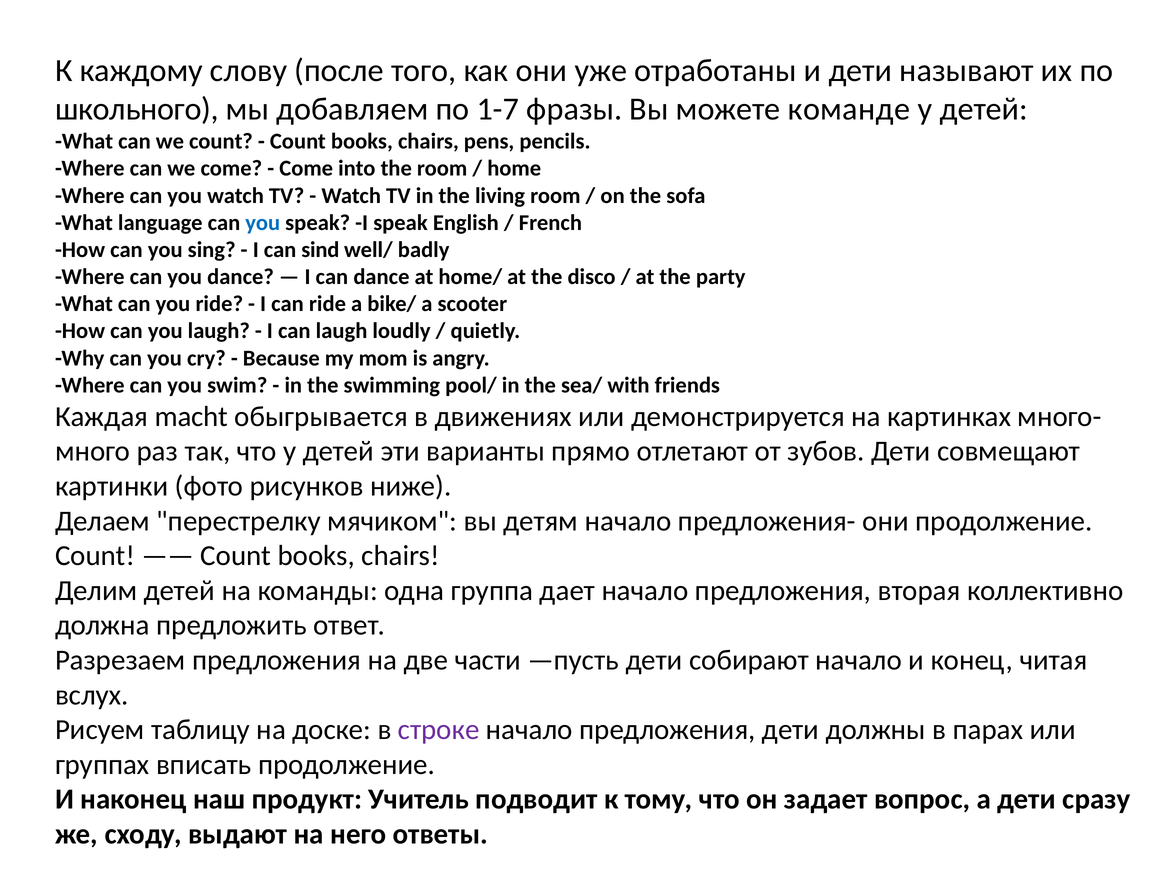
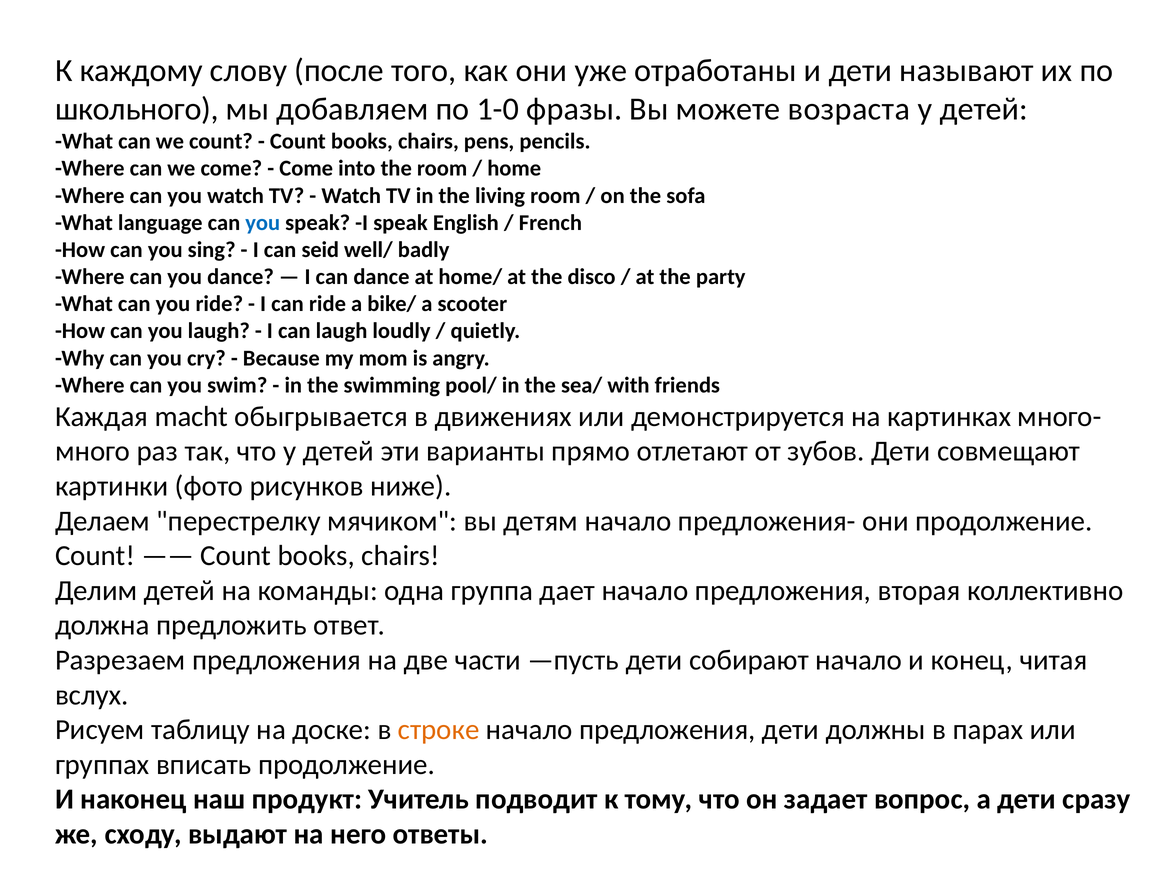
1-7: 1-7 -> 1-0 (498, 109)
команде: команде -> возраста (849, 109)
sind: sind -> seid (320, 250)
строке colour: purple -> orange (439, 729)
